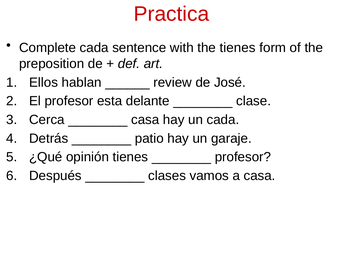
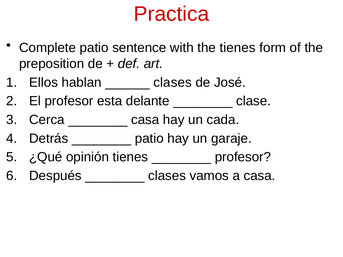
Complete cada: cada -> patio (94, 48)
review: review -> clases (173, 82)
